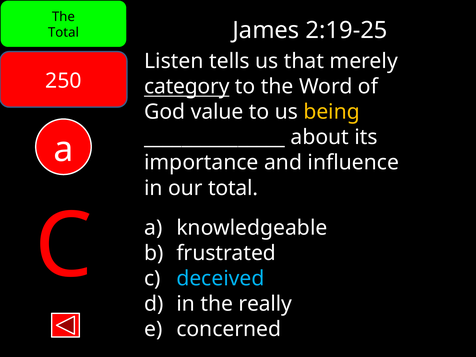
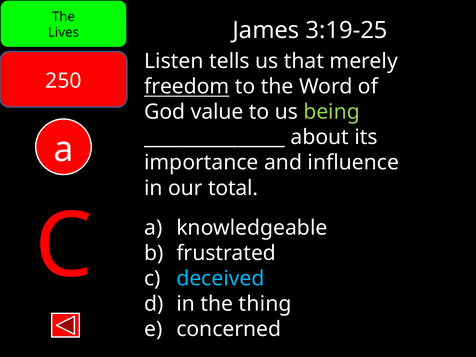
2:19-25: 2:19-25 -> 3:19-25 (347, 30)
Total: Total -> Lives (63, 33)
category: category -> freedom (187, 86)
being colour: yellow -> light green (332, 112)
really: really -> thing (265, 304)
